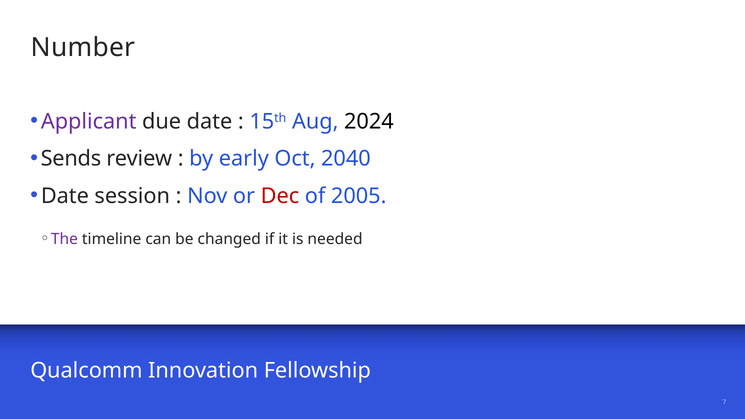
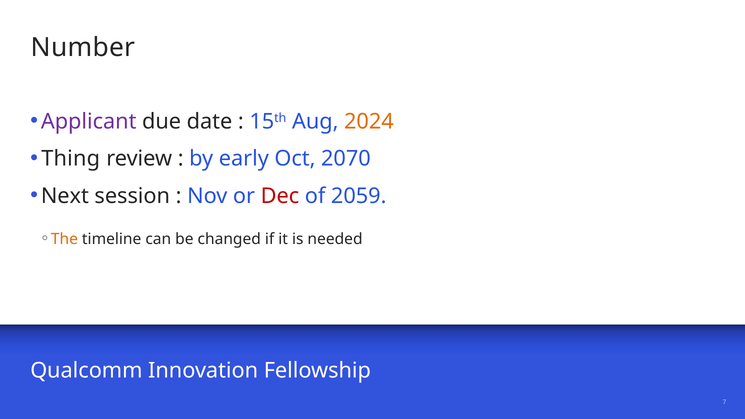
2024 colour: black -> orange (369, 121)
Sends: Sends -> Thing (71, 159)
2040: 2040 -> 2070 (346, 159)
Date: Date -> Next (65, 196)
2005: 2005 -> 2059 (359, 196)
The colour: purple -> orange (64, 239)
